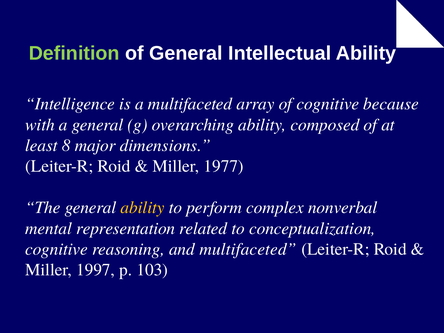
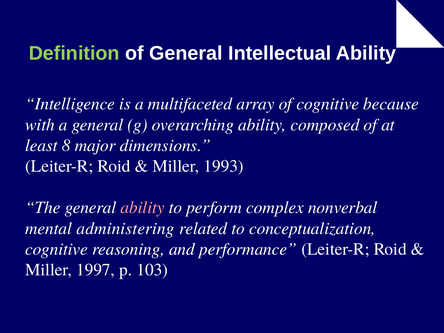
1977: 1977 -> 1993 (224, 166)
ability colour: yellow -> pink (143, 208)
representation: representation -> administering (126, 228)
and multifaceted: multifaceted -> performance (248, 249)
